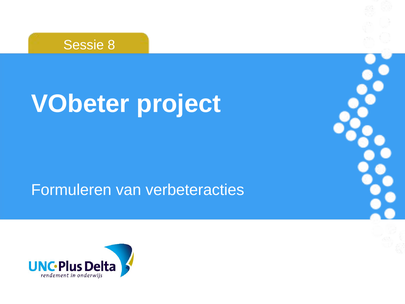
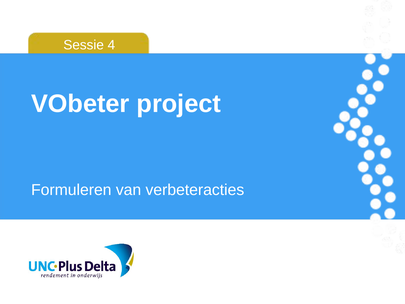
8: 8 -> 4 (111, 45)
